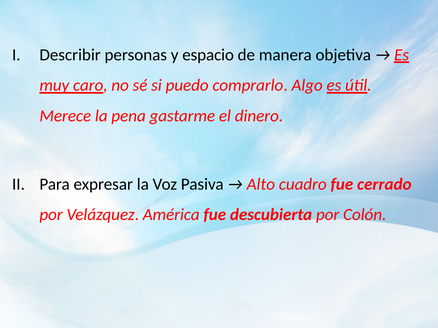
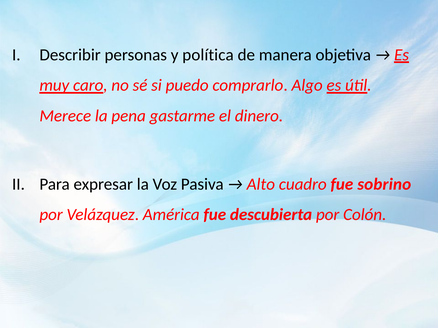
espacio: espacio -> política (208, 55)
cerrado: cerrado -> sobrino (384, 184)
